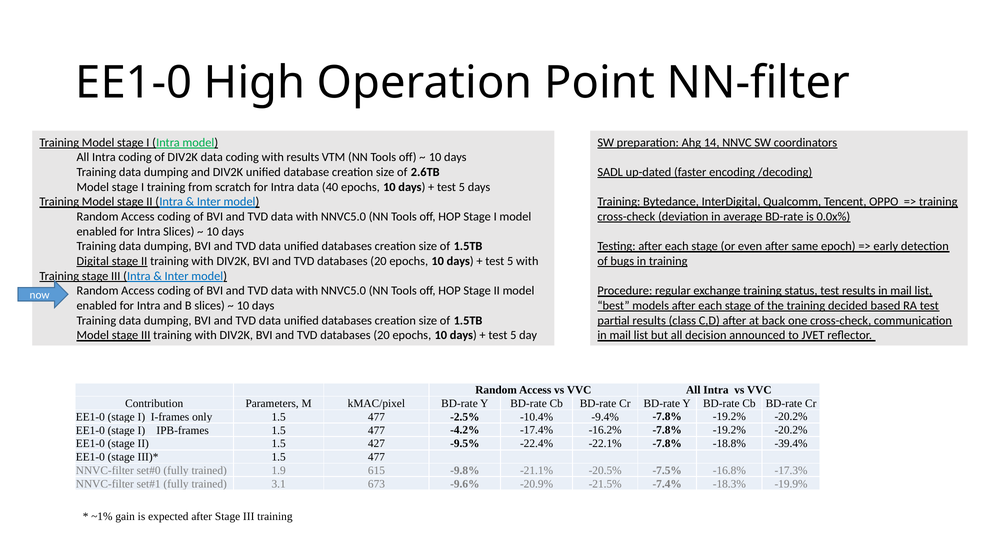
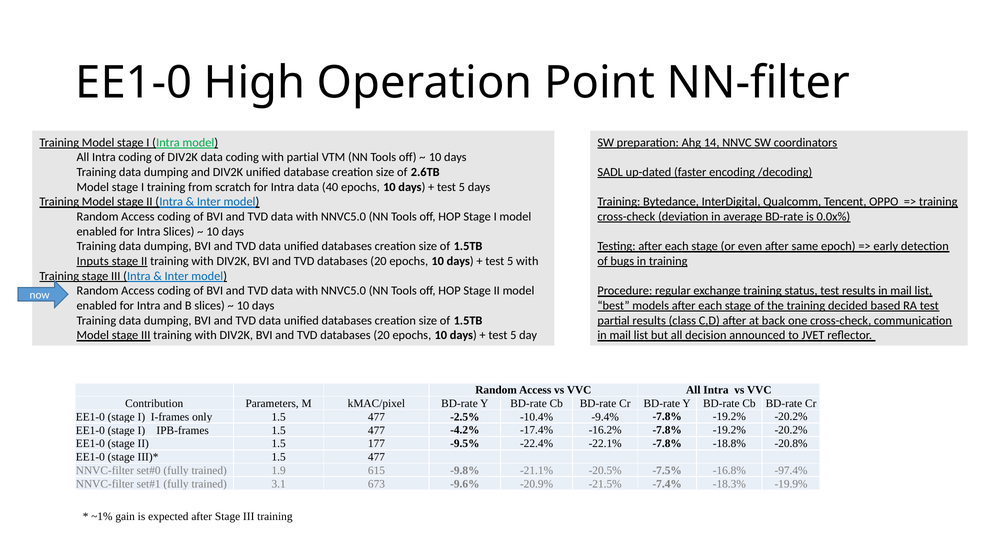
with results: results -> partial (303, 157)
Digital: Digital -> Inputs (93, 261)
427: 427 -> 177 (376, 444)
-39.4%: -39.4% -> -20.8% (791, 444)
-17.3%: -17.3% -> -97.4% (791, 471)
